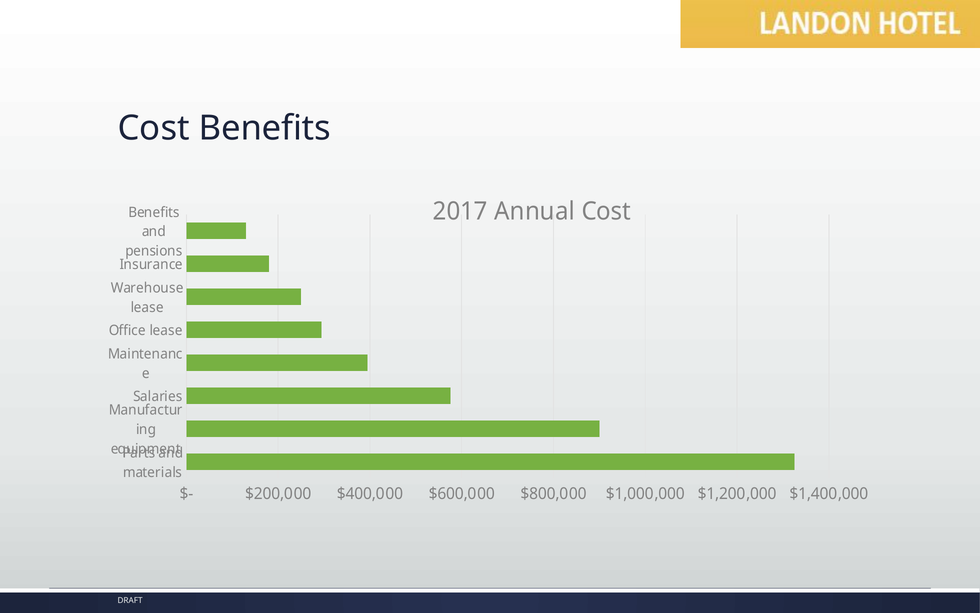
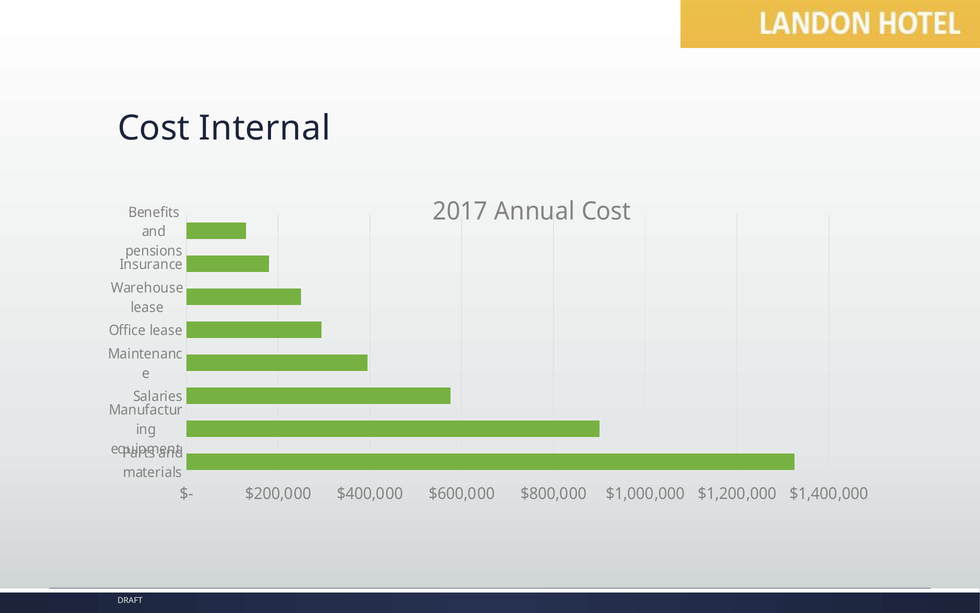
Cost Benefits: Benefits -> Internal (265, 128)
